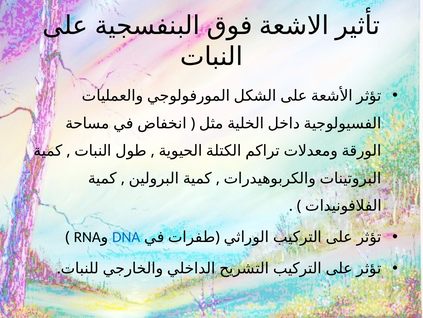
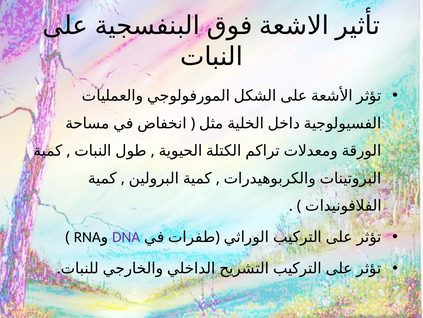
DNA colour: blue -> purple (126, 237)
